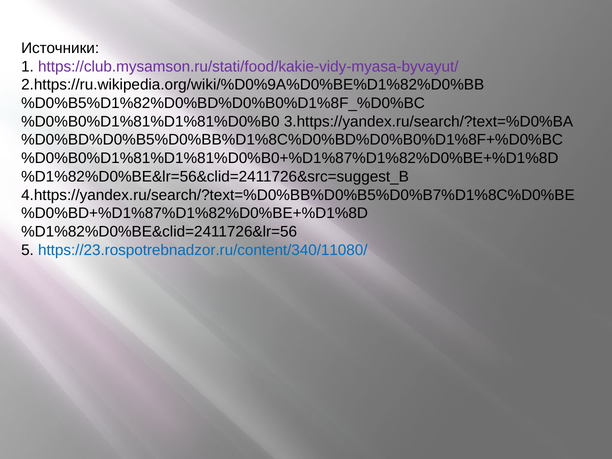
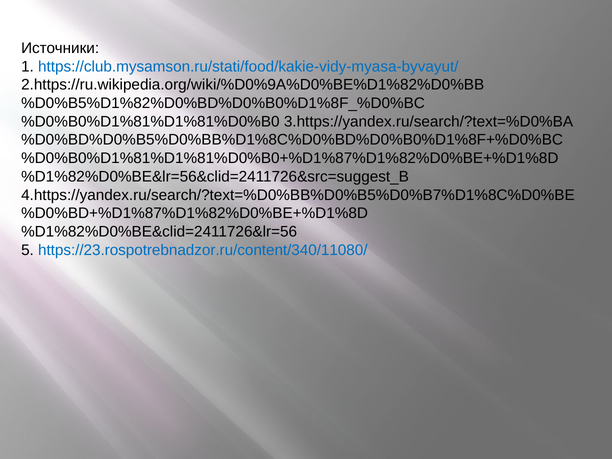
https://club.mysamson.ru/stati/food/kakie-vidy-myasa-byvayut/ colour: purple -> blue (248, 66)
